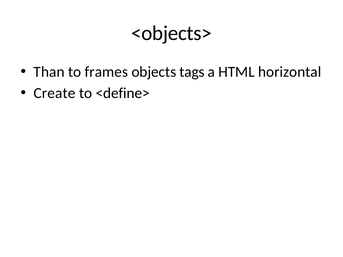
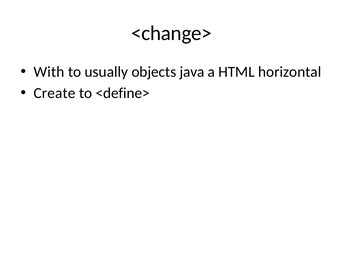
<objects>: <objects> -> <change> (172, 33)
Than: Than -> With (49, 72)
frames: frames -> usually (106, 72)
tags: tags -> java (192, 72)
